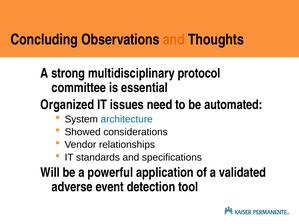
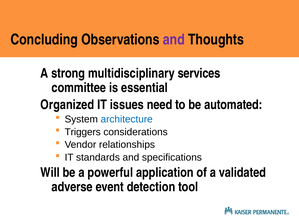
and colour: orange -> purple (174, 40)
protocol: protocol -> services (199, 73)
Showed: Showed -> Triggers (83, 132)
